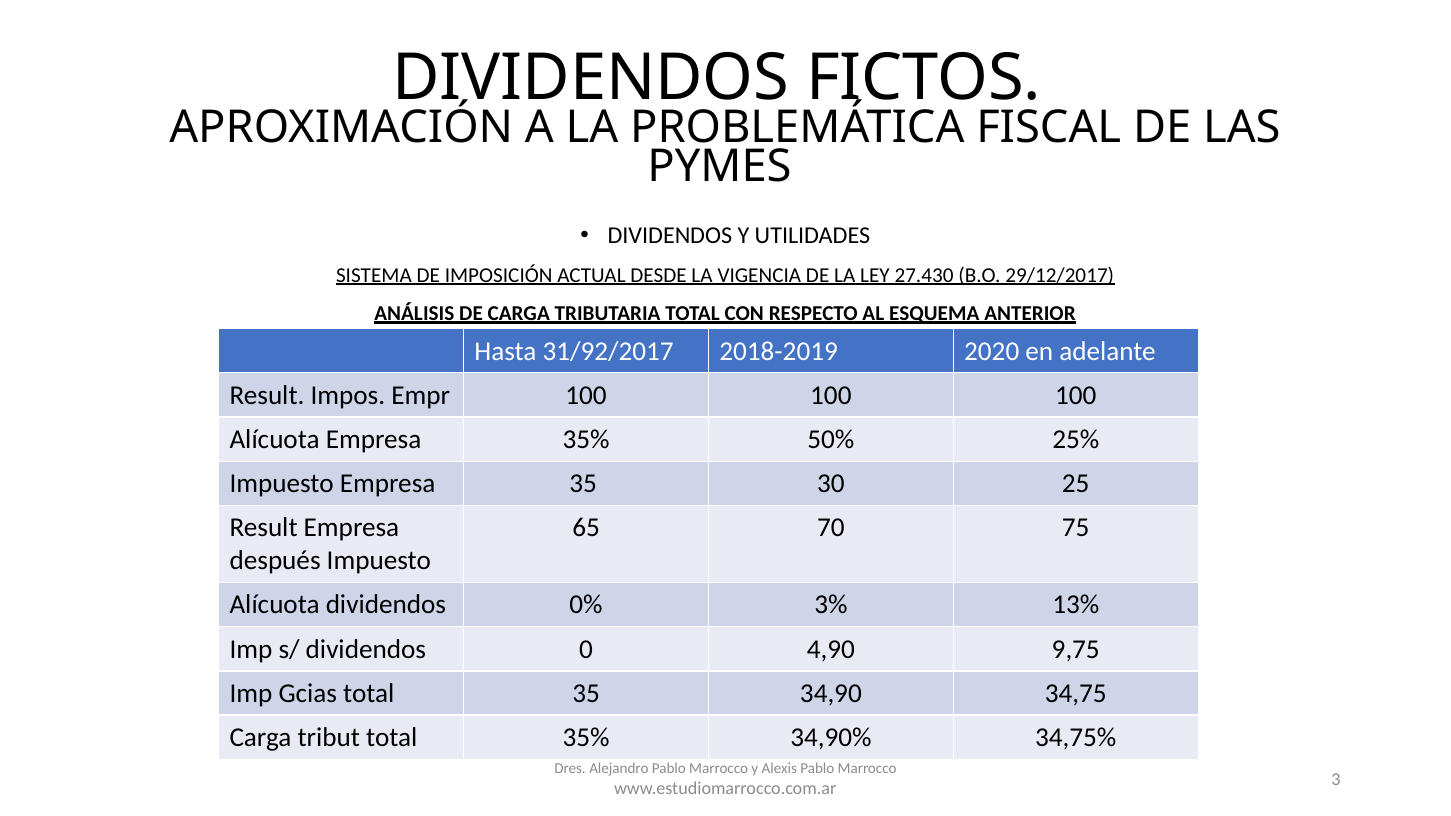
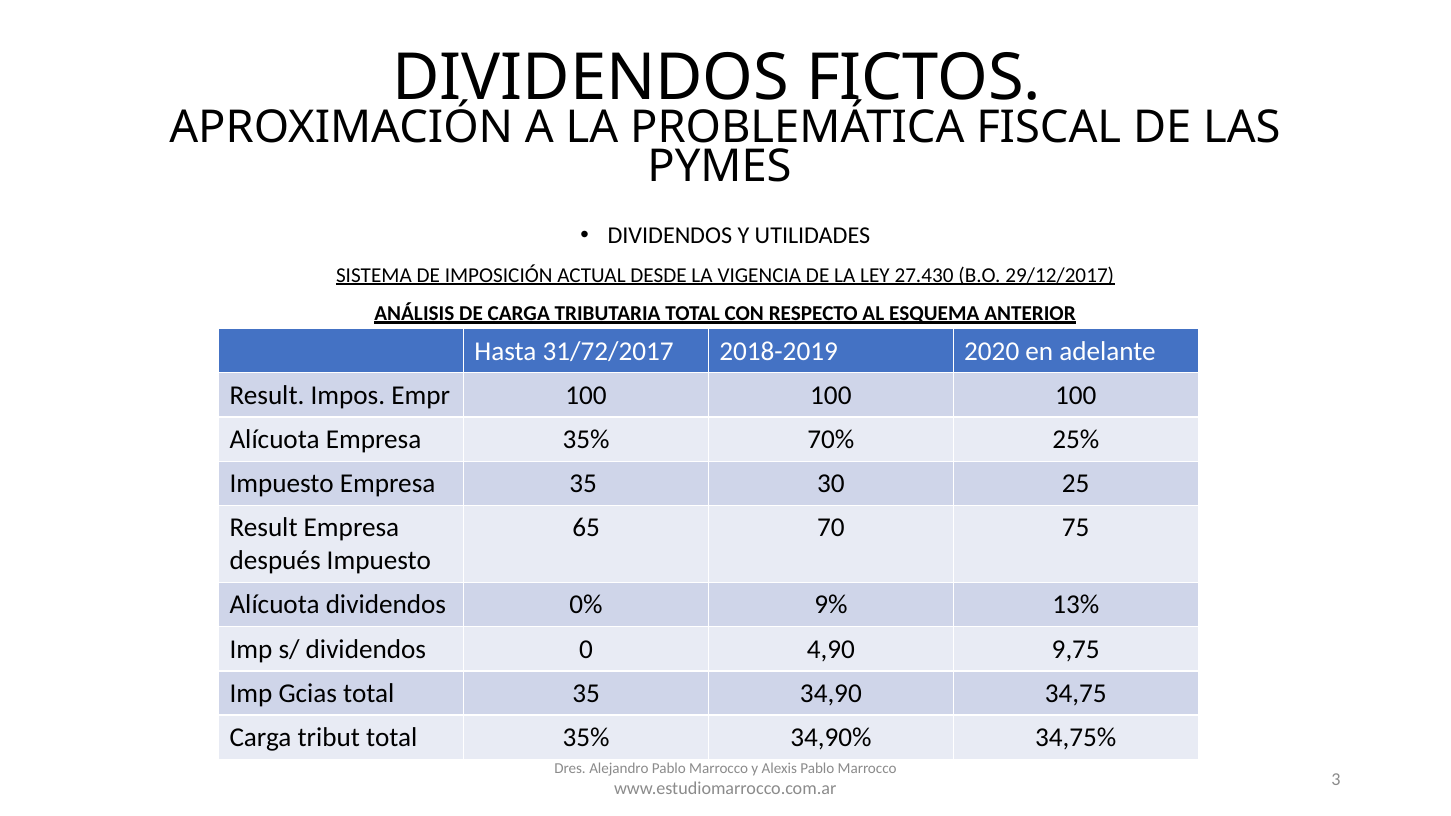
31/92/2017: 31/92/2017 -> 31/72/2017 (608, 351)
50%: 50% -> 70% (831, 439)
3%: 3% -> 9% (831, 605)
